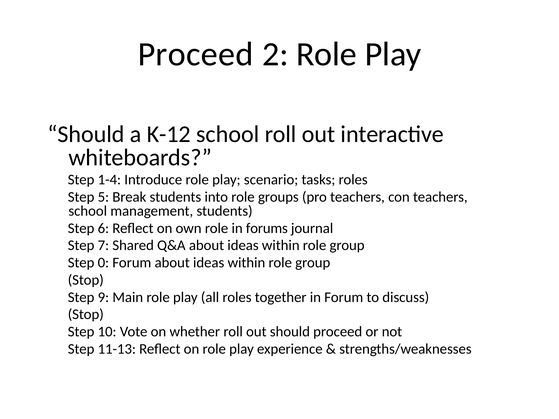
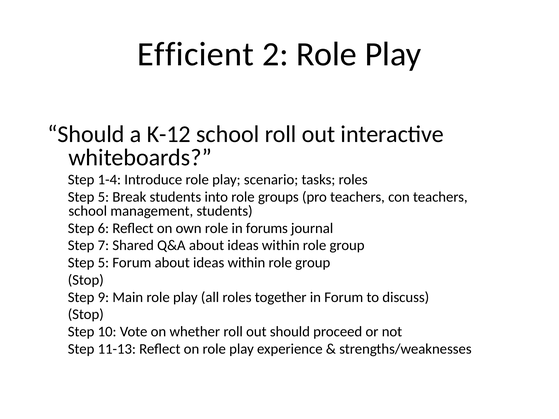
Proceed: Proceed -> Efficient (196, 54)
0: 0 -> 5 (103, 263)
